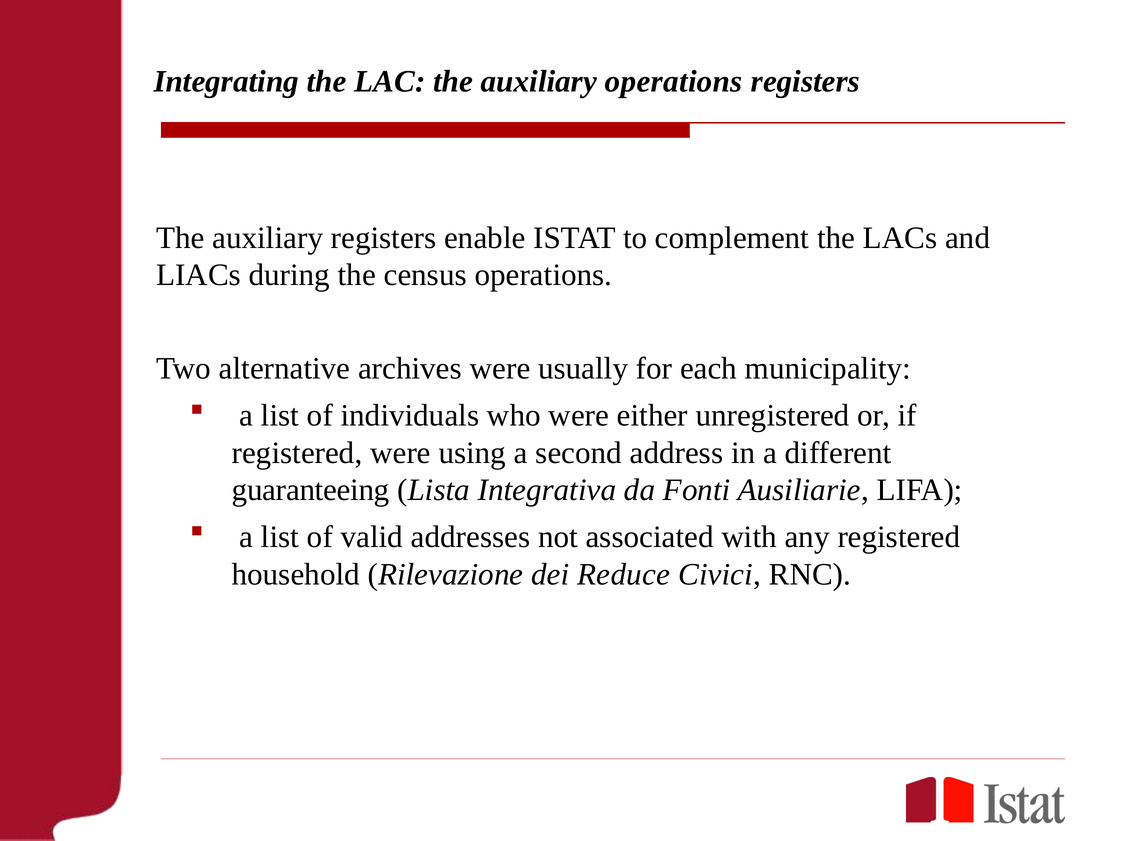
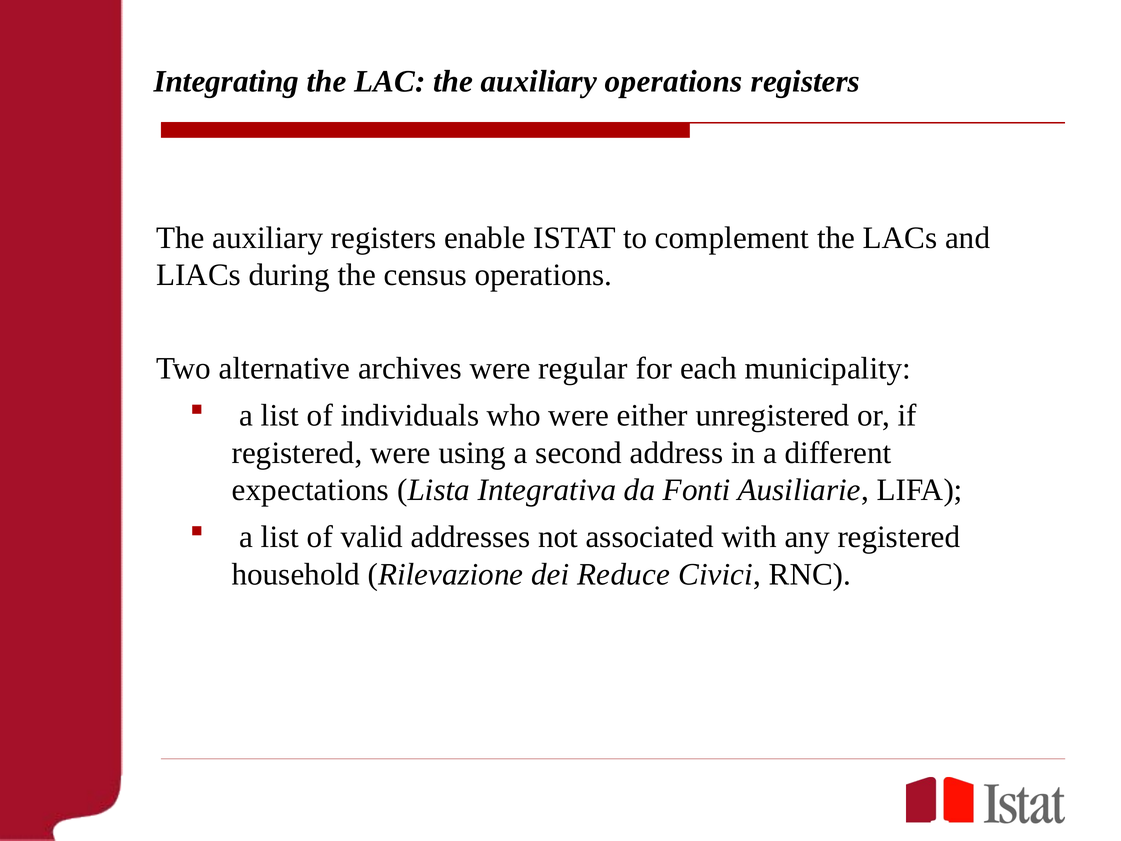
usually: usually -> regular (583, 369)
guaranteeing: guaranteeing -> expectations (310, 490)
